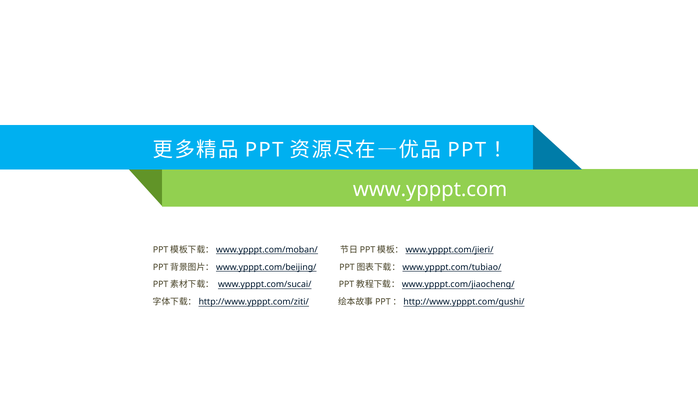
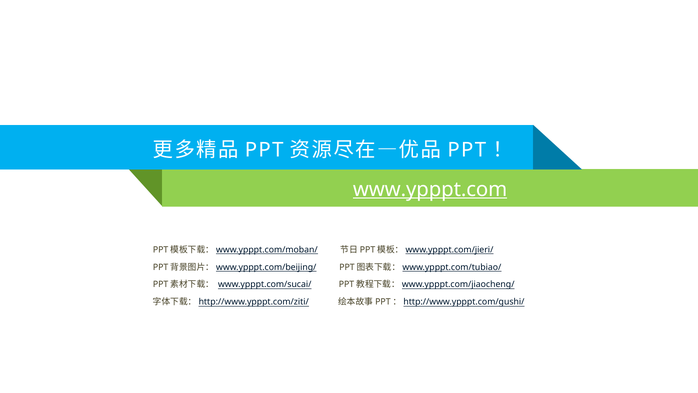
www.ypppt.com underline: none -> present (430, 189)
